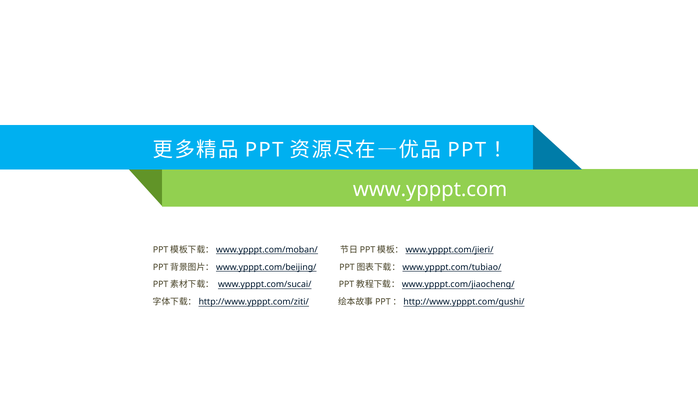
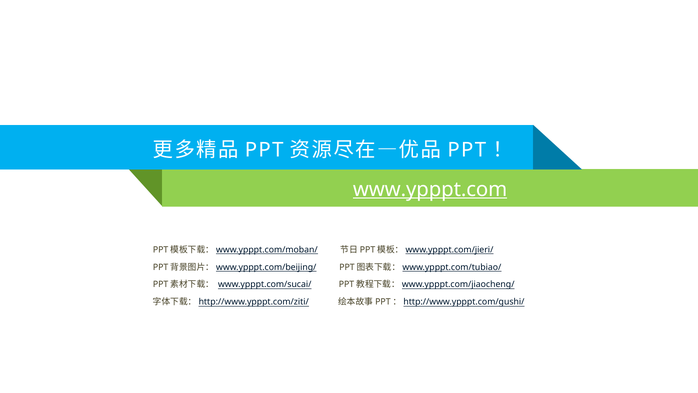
www.ypppt.com underline: none -> present (430, 189)
